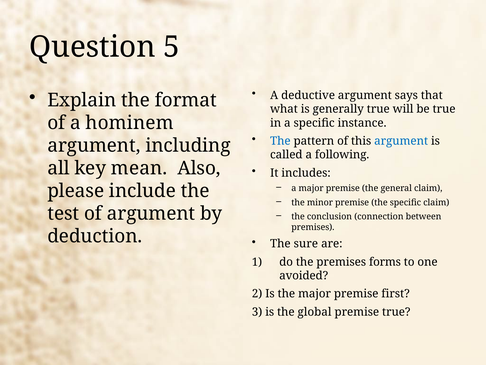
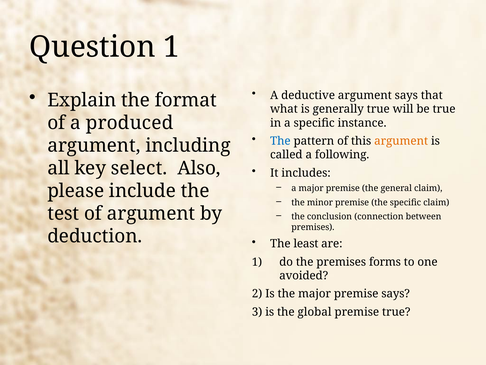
Question 5: 5 -> 1 (172, 47)
hominem: hominem -> produced (130, 123)
argument colour: blue -> orange (401, 141)
mean: mean -> select (139, 168)
sure: sure -> least (306, 243)
premise first: first -> says (396, 293)
